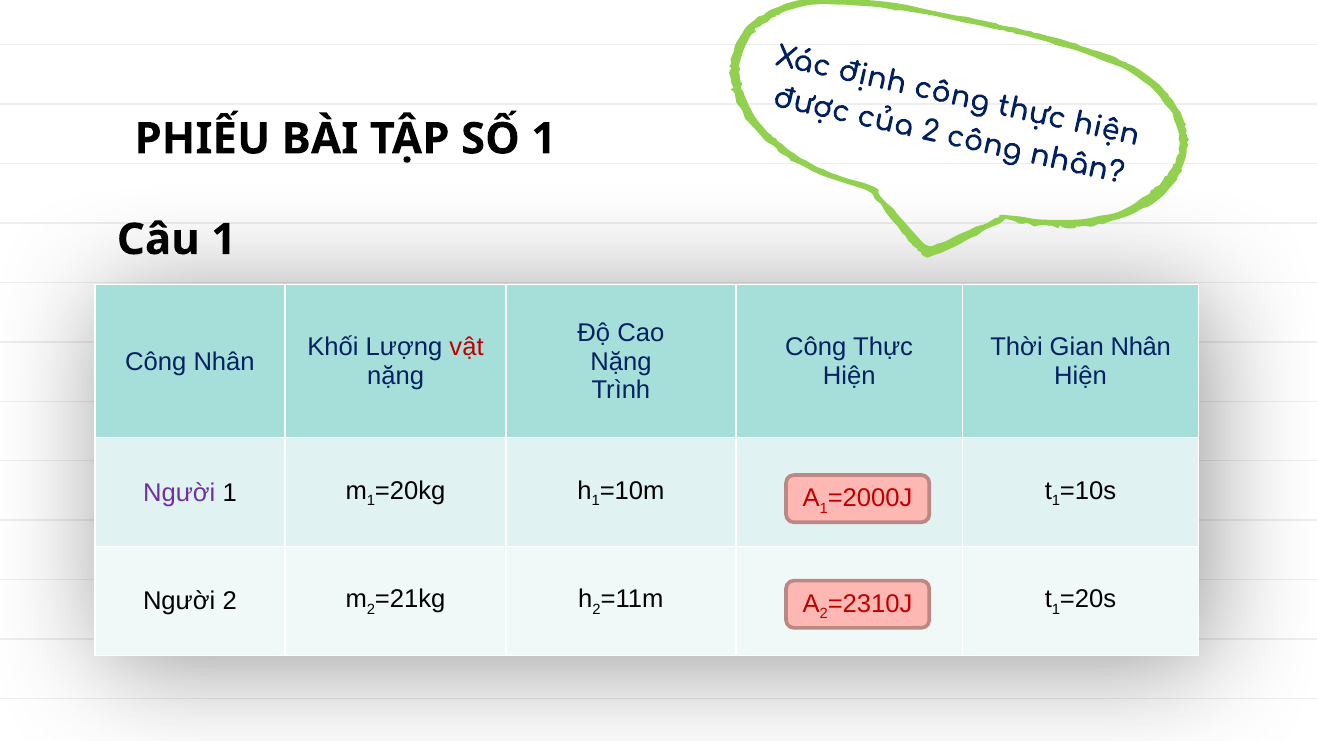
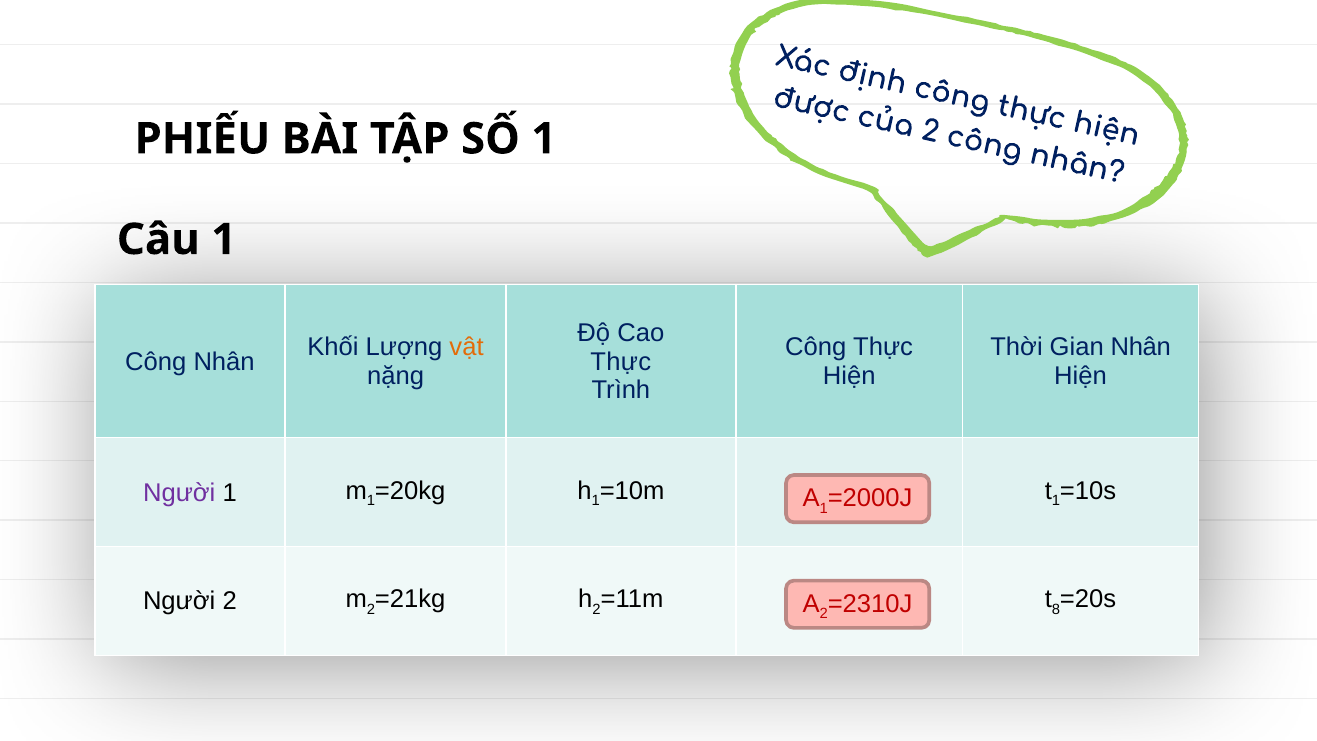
vật colour: red -> orange (467, 347)
Nặng: Nặng -> Thực (621, 362)
1: 1 -> 8 (1056, 609)
